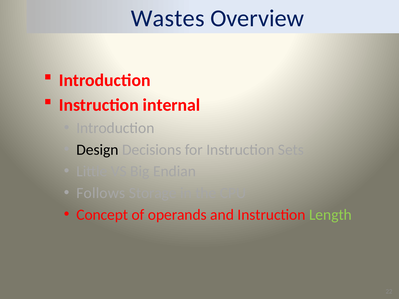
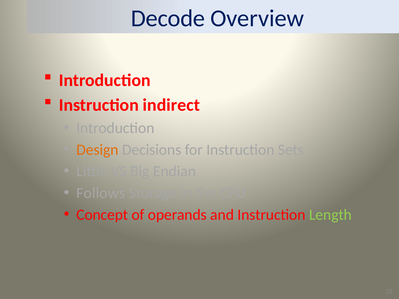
Wastes: Wastes -> Decode (168, 18)
internal: internal -> indirect (171, 105)
Design colour: black -> orange (97, 150)
